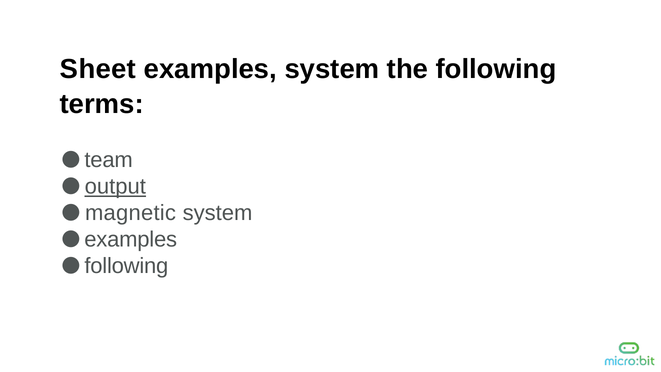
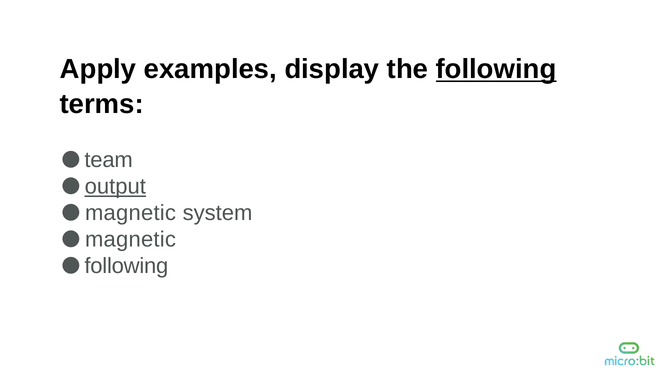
Sheet: Sheet -> Apply (98, 69)
examples system: system -> display (332, 69)
following underline: none -> present (496, 69)
examples: examples -> magnetic (130, 239)
